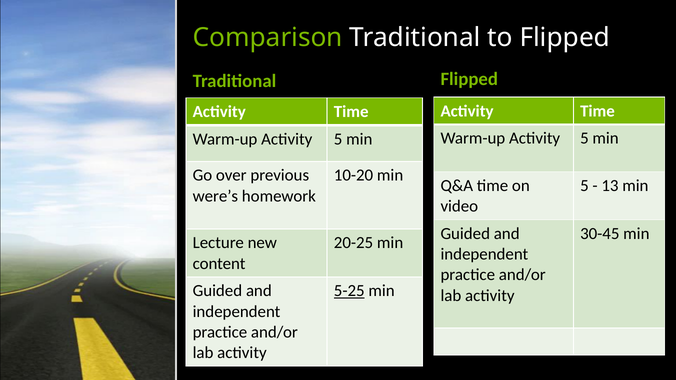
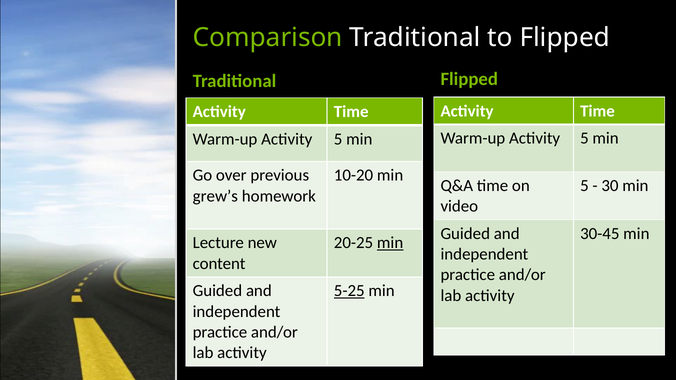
13: 13 -> 30 (610, 186)
were’s: were’s -> grew’s (215, 196)
min underline: none -> present (390, 243)
